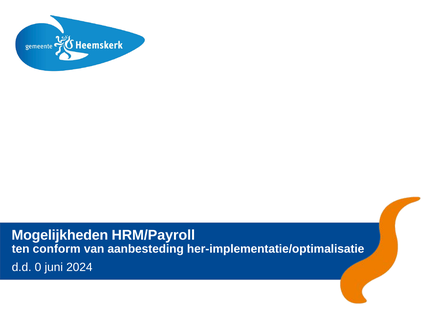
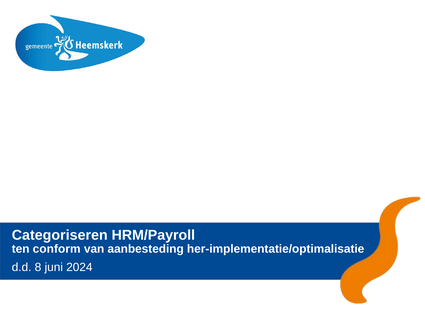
Mogelijkheden: Mogelijkheden -> Categoriseren (60, 235)
0: 0 -> 8 (38, 267)
